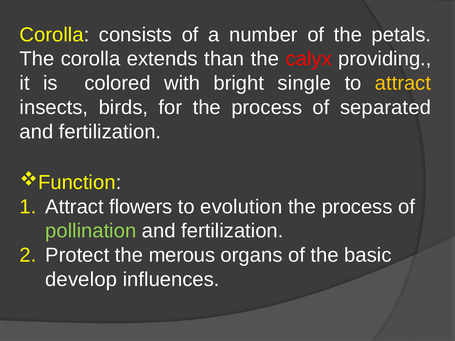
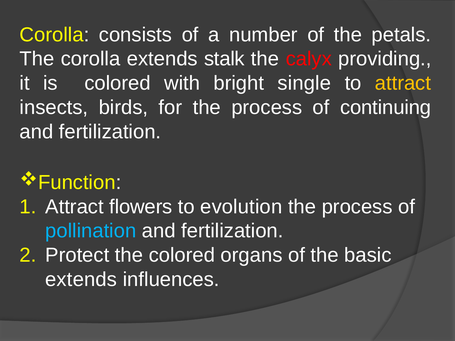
than: than -> stalk (224, 59)
separated: separated -> continuing (386, 108)
pollination colour: light green -> light blue (91, 231)
the merous: merous -> colored (182, 255)
develop: develop -> extends (81, 280)
